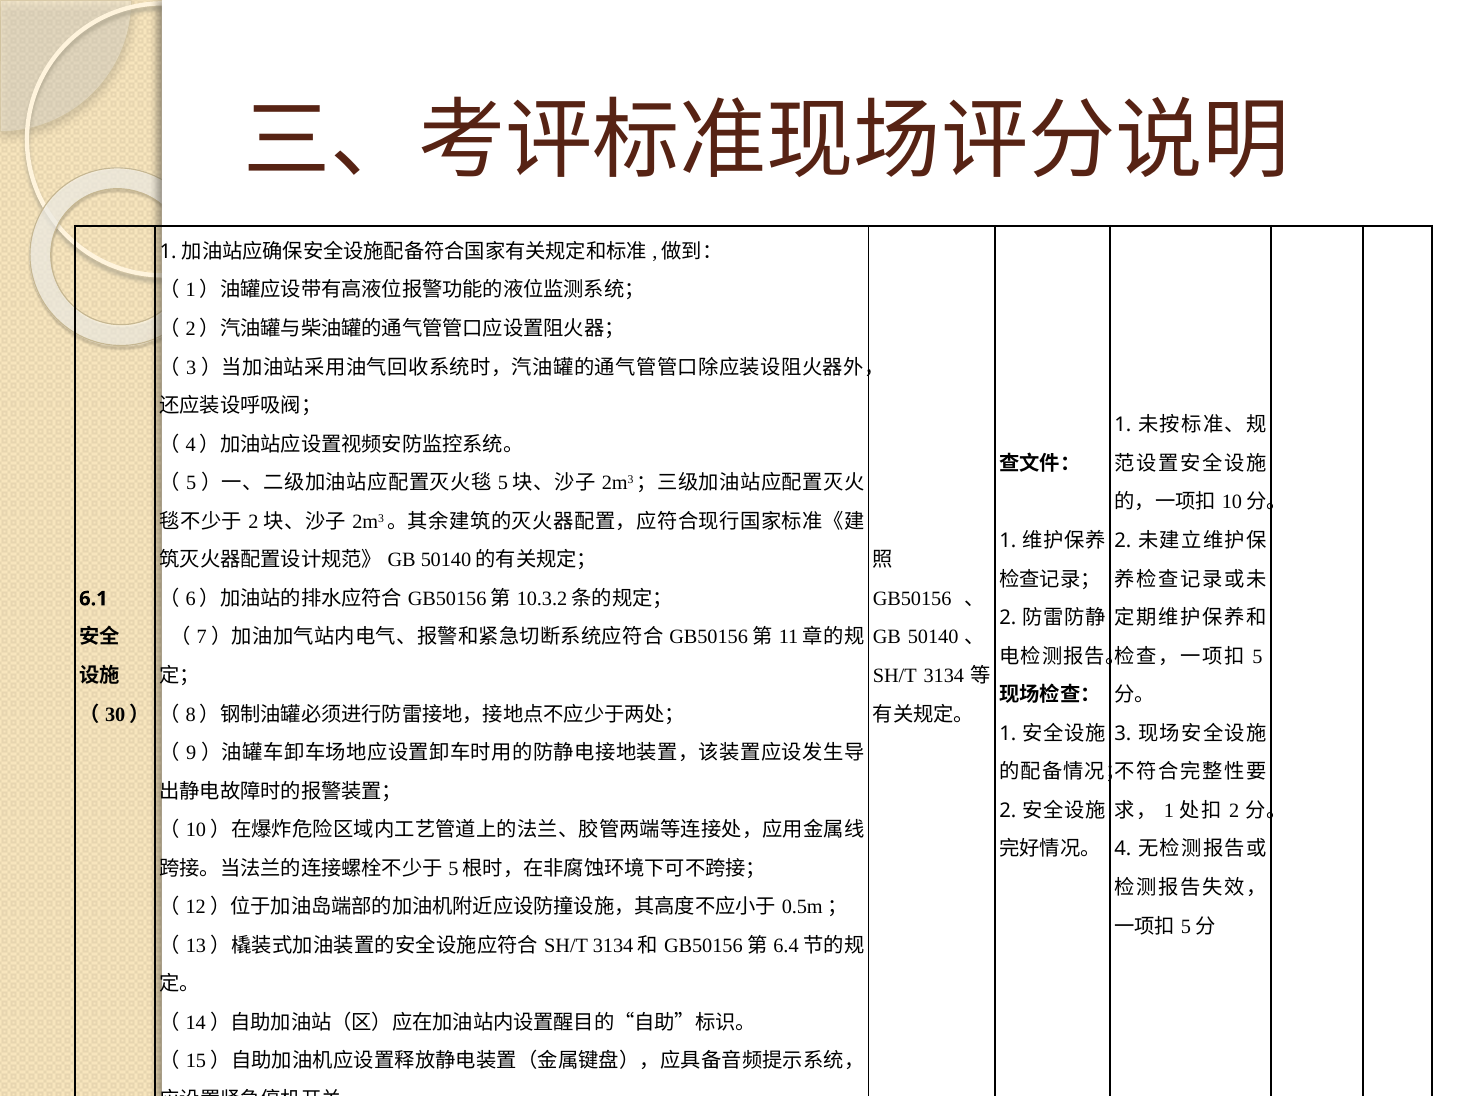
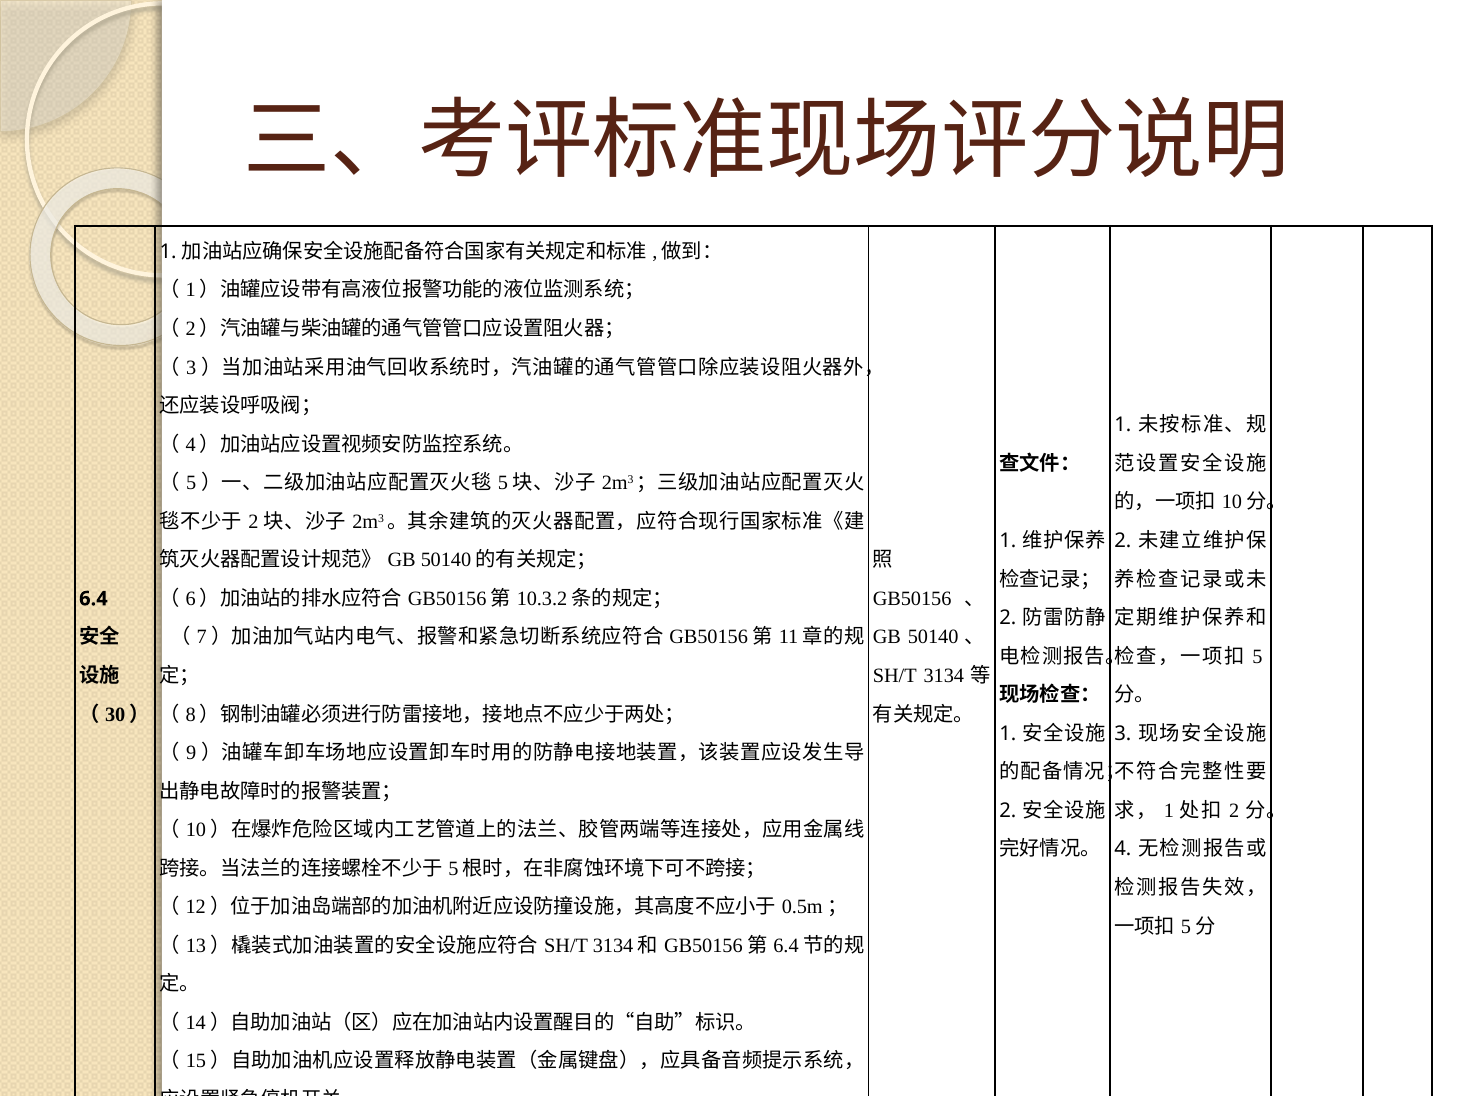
6.1: 6.1 -> 6.4 (93, 599)
